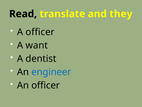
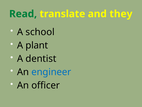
Read colour: black -> green (23, 14)
A officer: officer -> school (40, 32)
want: want -> plant (37, 45)
